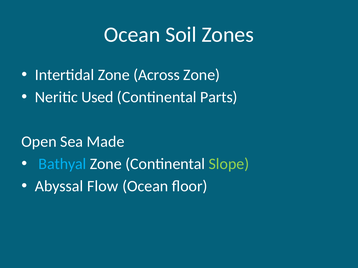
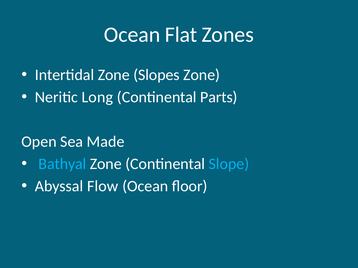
Soil: Soil -> Flat (181, 35)
Across: Across -> Slopes (157, 75)
Used: Used -> Long (97, 97)
Slope colour: light green -> light blue (229, 164)
